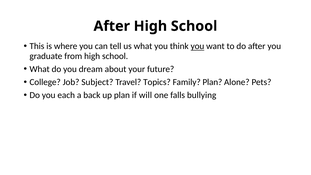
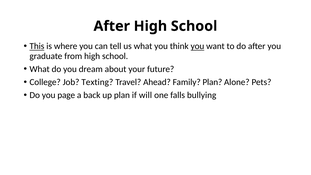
This underline: none -> present (37, 46)
Subject: Subject -> Texting (97, 82)
Topics: Topics -> Ahead (157, 82)
each: each -> page (66, 95)
